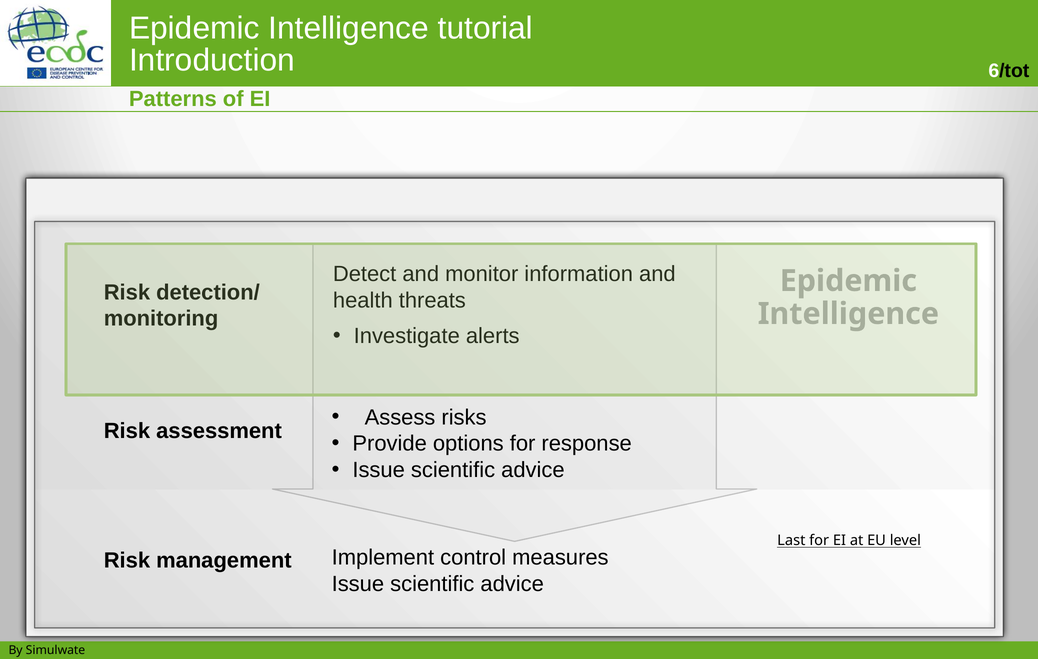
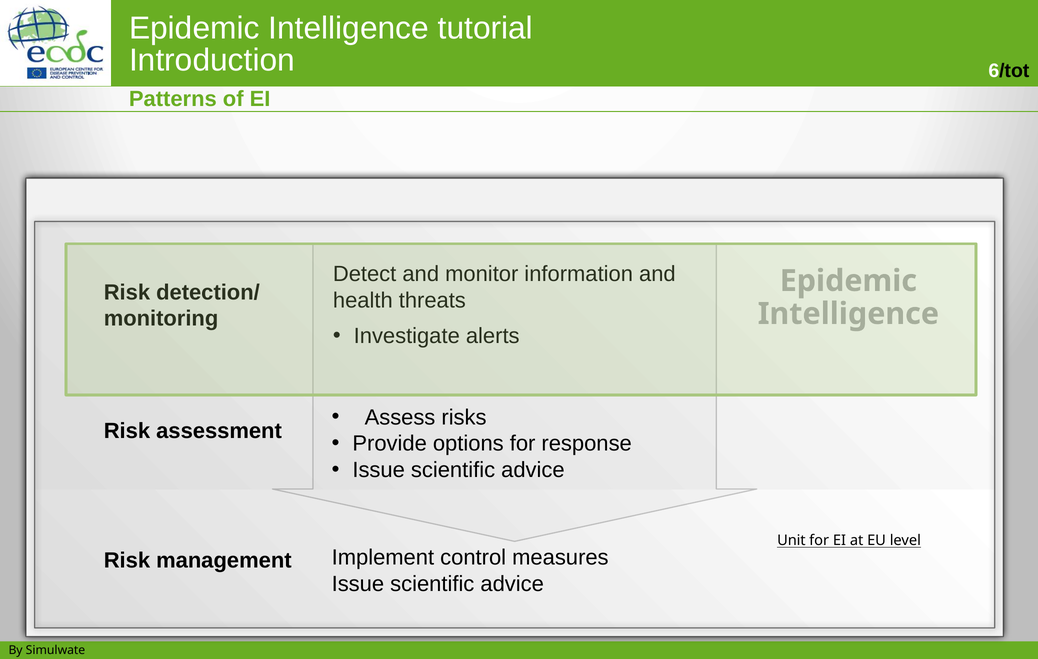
Last: Last -> Unit (791, 541)
